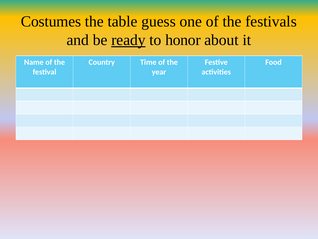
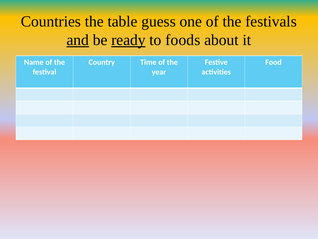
Costumes: Costumes -> Countries (51, 21)
and underline: none -> present (78, 40)
honor: honor -> foods (183, 40)
